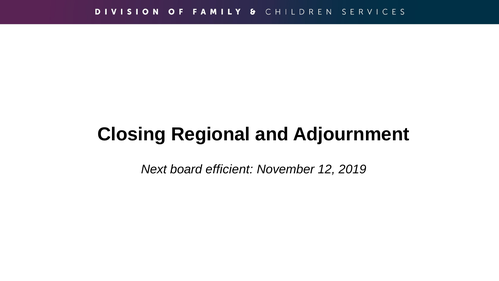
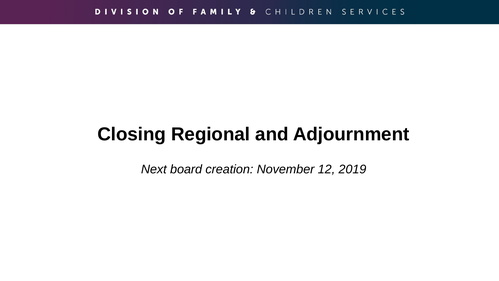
efficient: efficient -> creation (229, 169)
